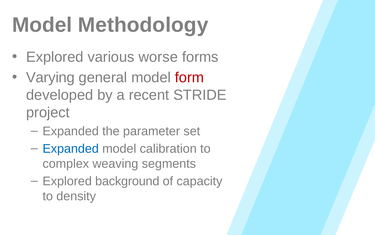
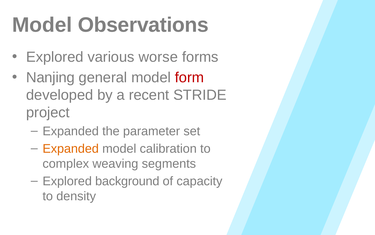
Methodology: Methodology -> Observations (143, 25)
Varying: Varying -> Nanjing (50, 77)
Expanded colour: blue -> orange (71, 148)
